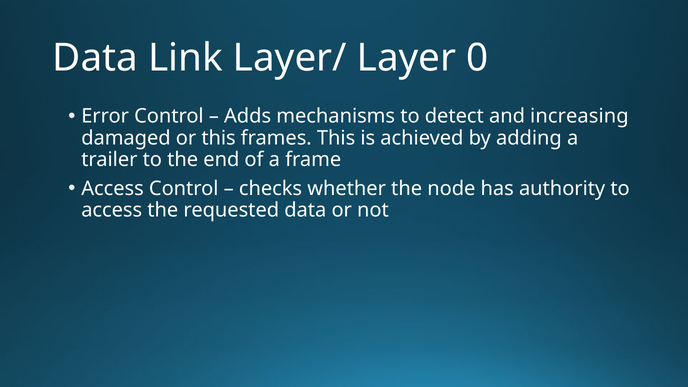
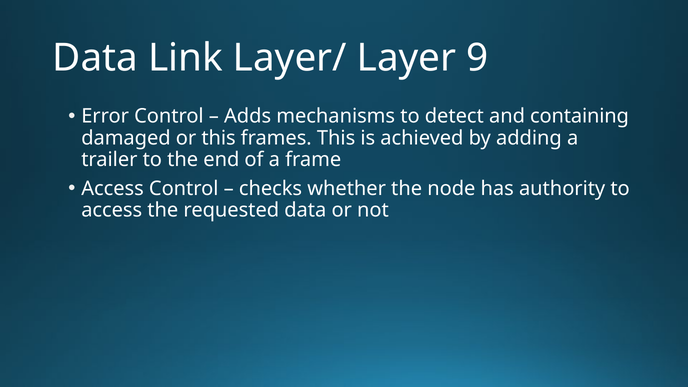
0: 0 -> 9 (477, 58)
increasing: increasing -> containing (580, 116)
